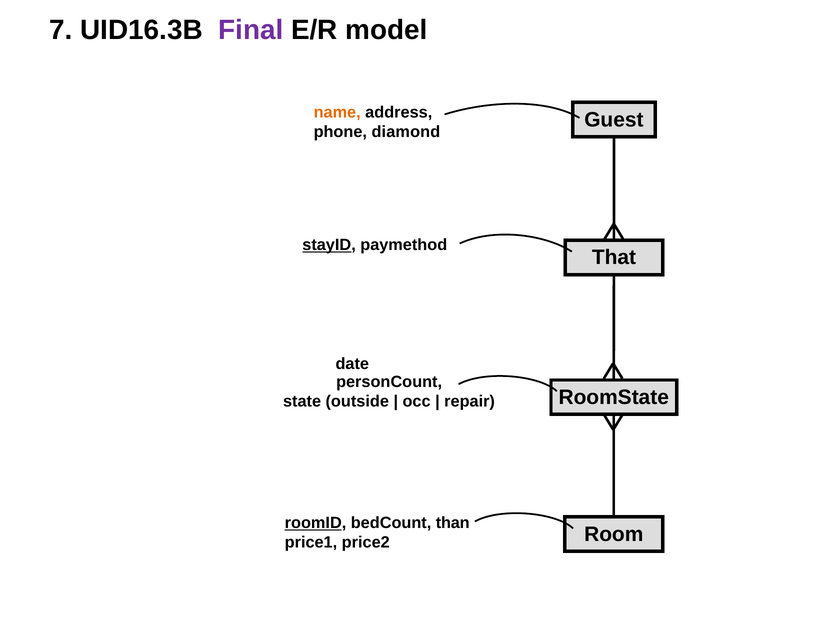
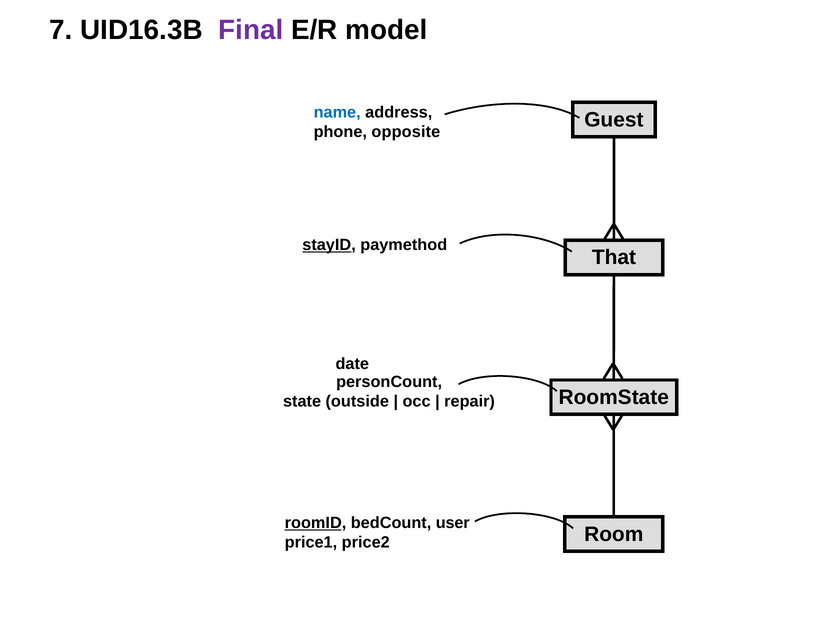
name colour: orange -> blue (337, 112)
diamond: diamond -> opposite (406, 132)
than: than -> user (453, 523)
